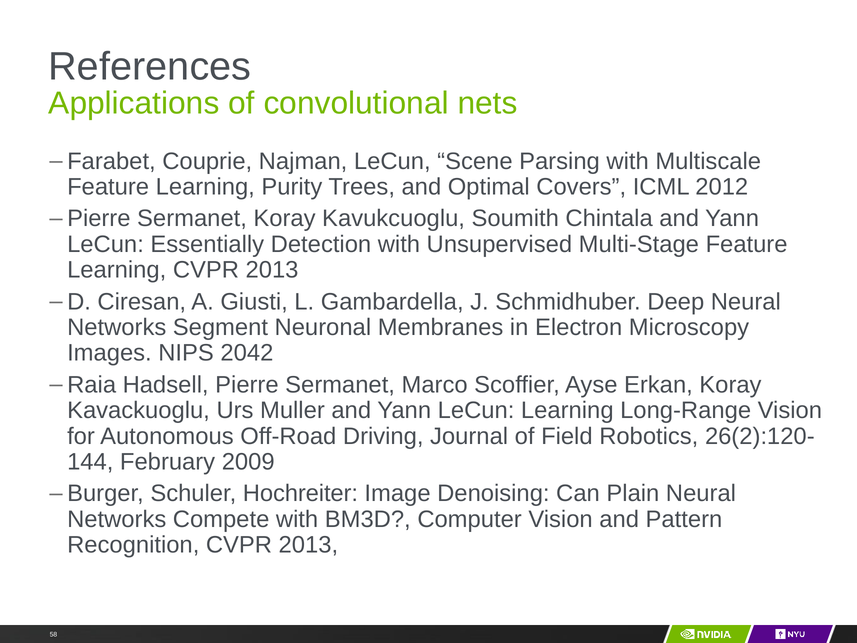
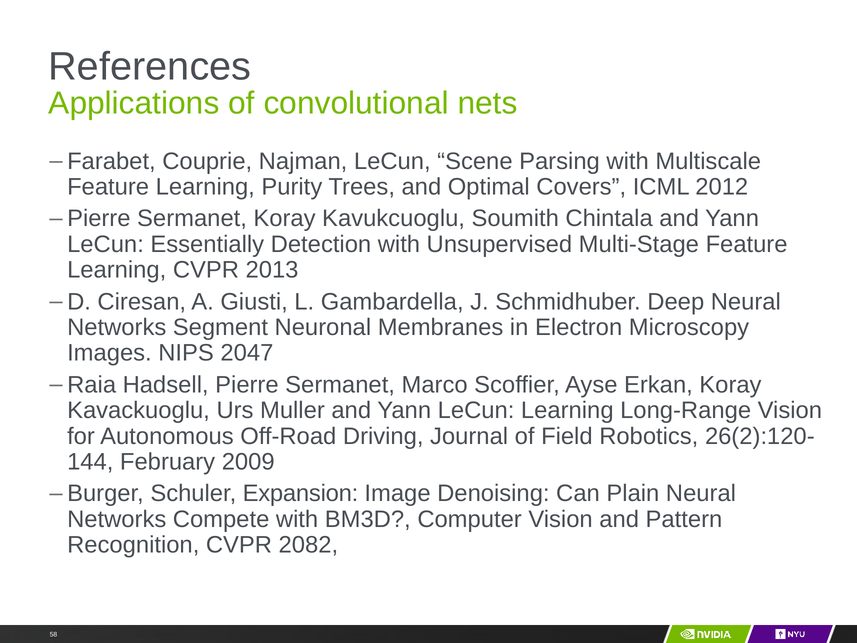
2042: 2042 -> 2047 (247, 353)
Hochreiter: Hochreiter -> Expansion (300, 493)
Recognition CVPR 2013: 2013 -> 2082 (308, 545)
